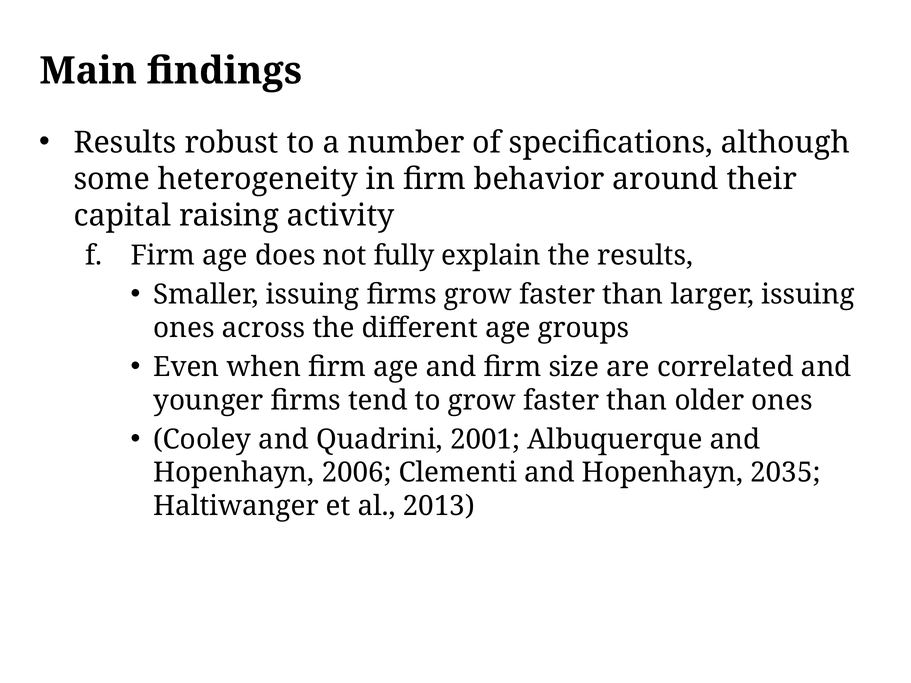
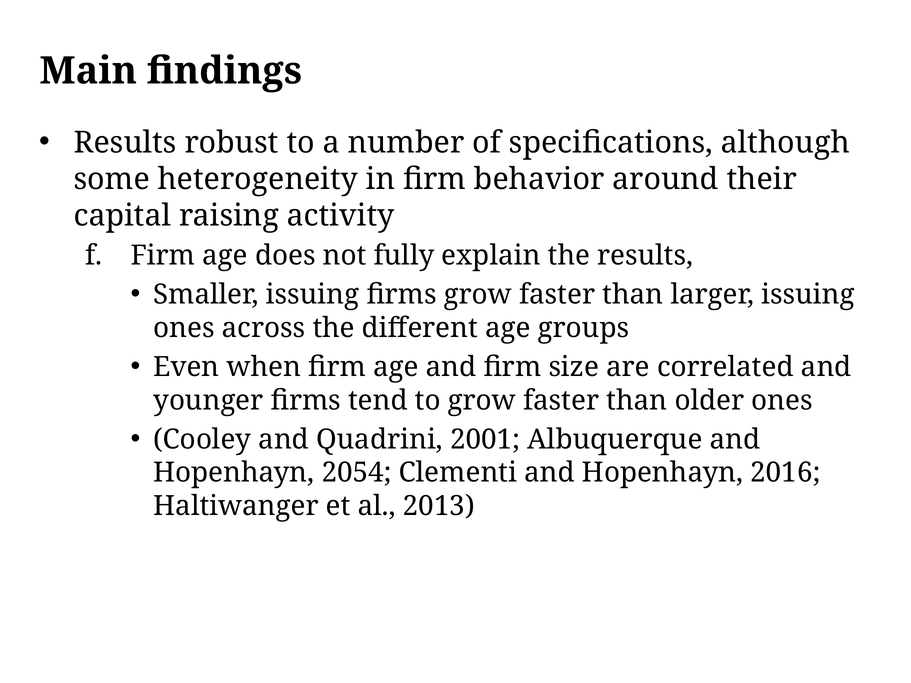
2006: 2006 -> 2054 (357, 473)
2035: 2035 -> 2016 (785, 473)
